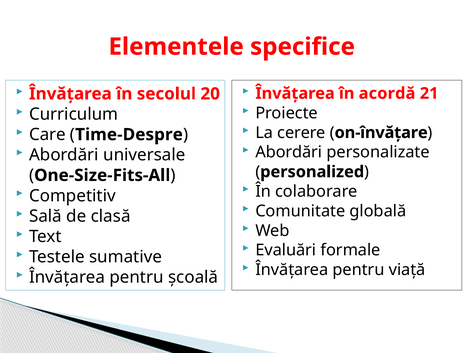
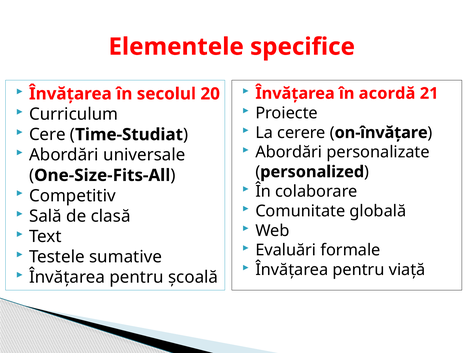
Care: Care -> Cere (47, 135)
Time-Despre: Time-Despre -> Time-Studiat (129, 135)
